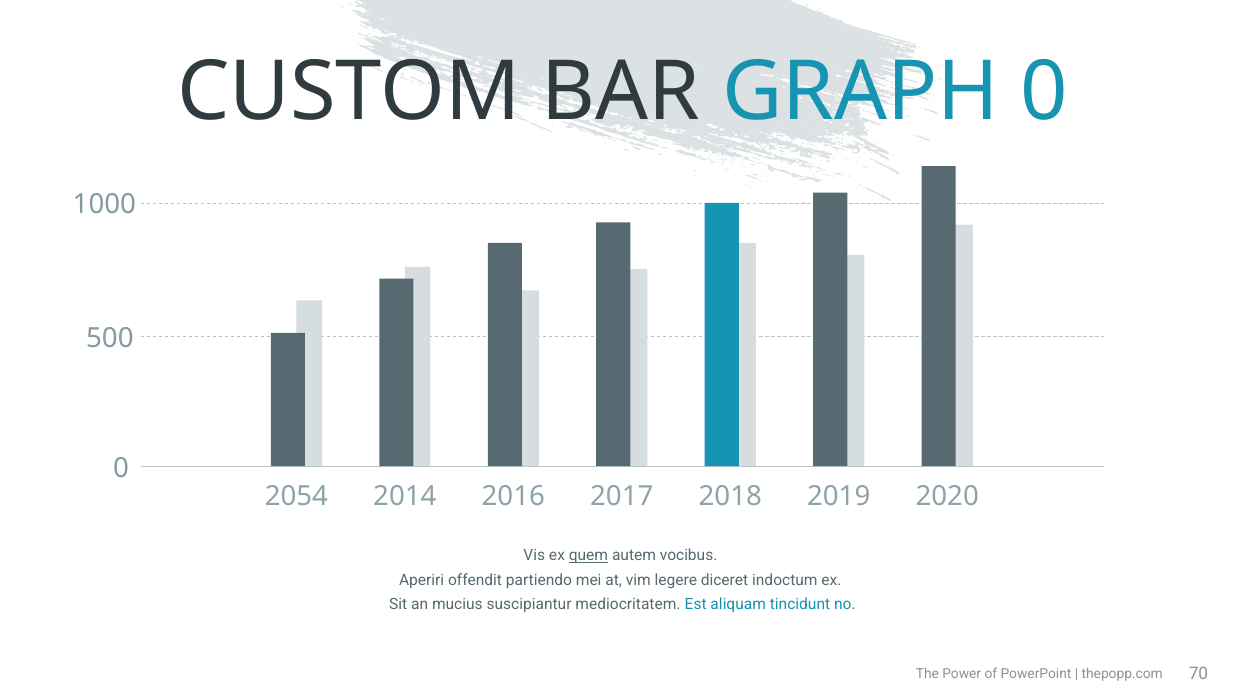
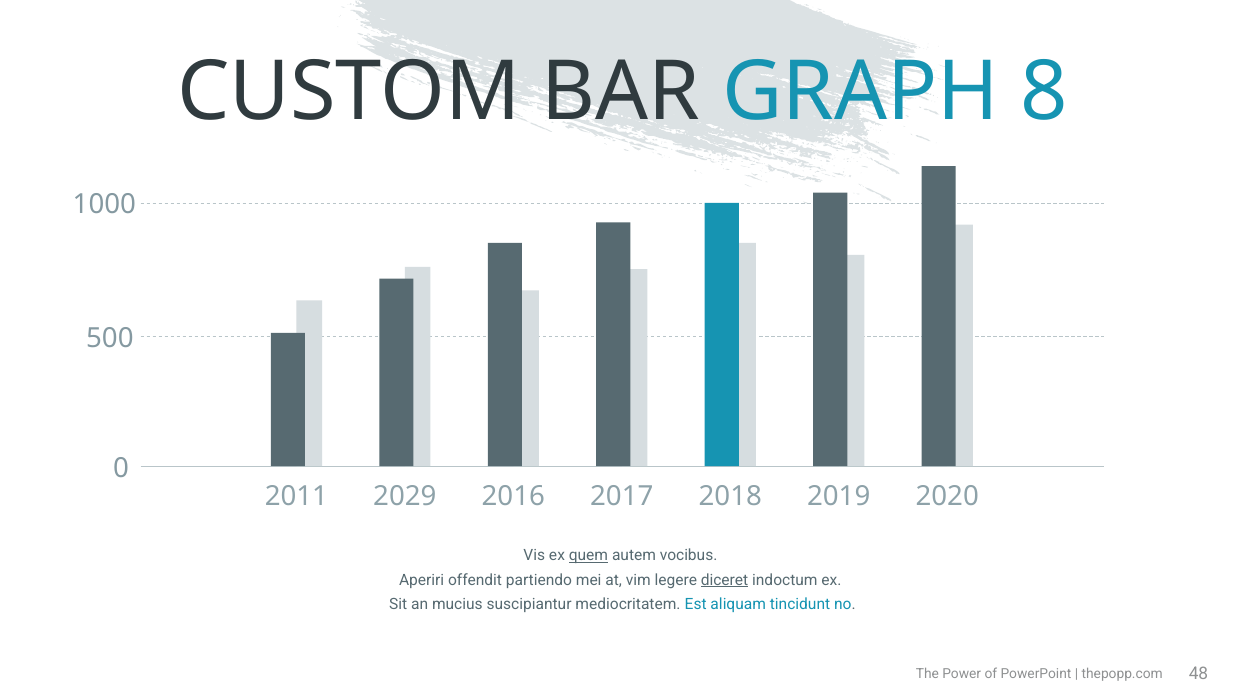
GRAPH 0: 0 -> 8 (1044, 92)
2054: 2054 -> 2011 (296, 497)
2014: 2014 -> 2029 (405, 497)
diceret underline: none -> present (725, 580)
70: 70 -> 48 (1199, 674)
